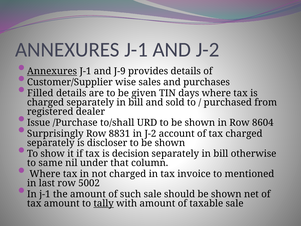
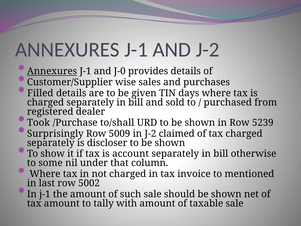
J-9: J-9 -> J-0 (120, 71)
Issue: Issue -> Took (39, 123)
8604: 8604 -> 5239 (263, 123)
8831: 8831 -> 5009 (119, 133)
account: account -> claimed (177, 133)
decision: decision -> account (131, 154)
same: same -> some (51, 163)
tally underline: present -> none (104, 203)
